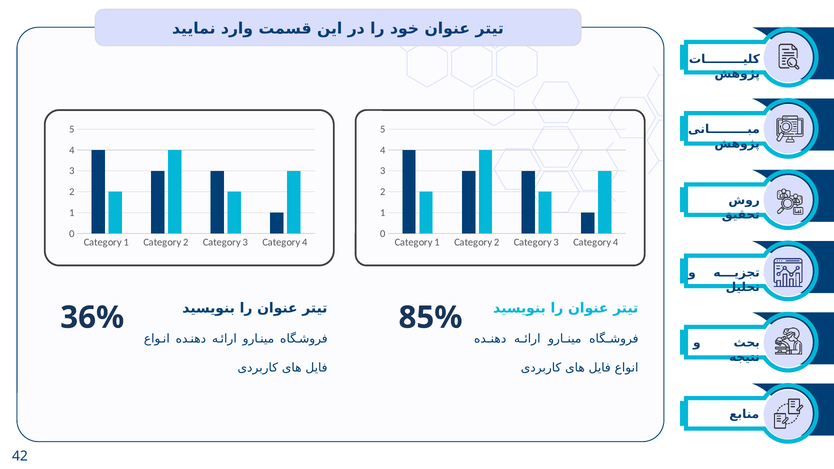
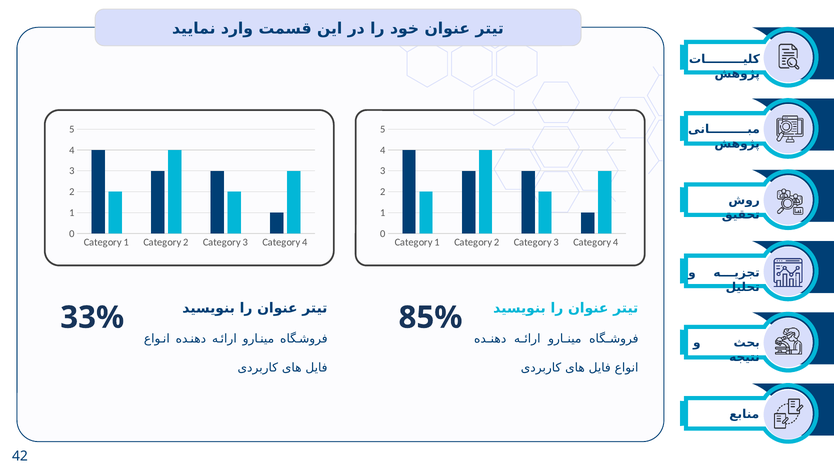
36%: 36% -> 33% (92, 318)
